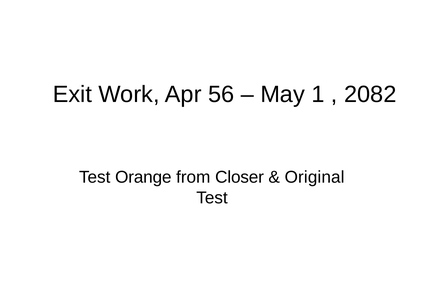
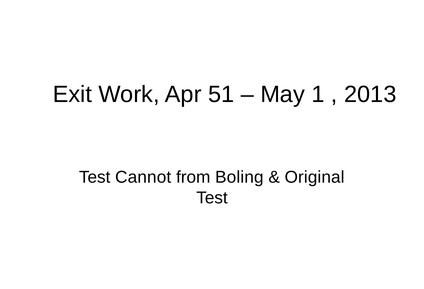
56: 56 -> 51 (221, 94)
2082: 2082 -> 2013 (370, 94)
Orange: Orange -> Cannot (143, 177)
Closer: Closer -> Boling (239, 177)
